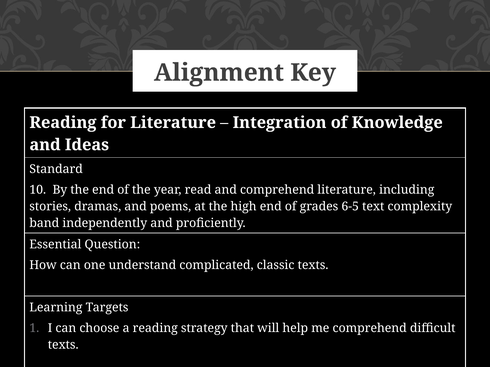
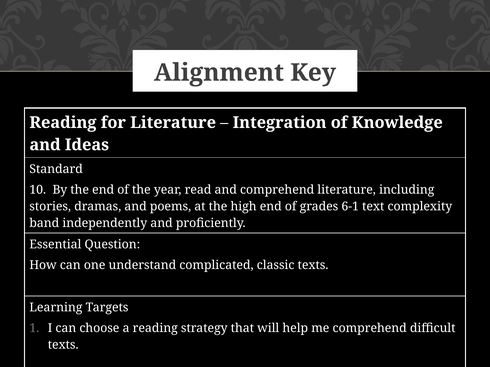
6-5: 6-5 -> 6-1 (350, 207)
